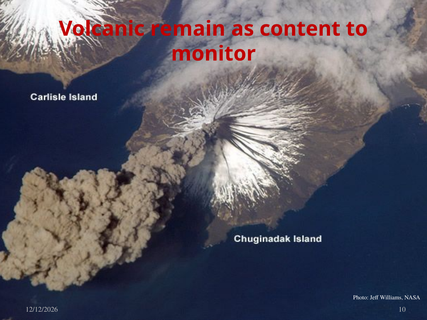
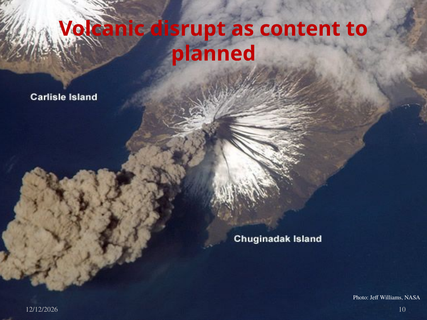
remain: remain -> disrupt (188, 29)
monitor: monitor -> planned (213, 54)
